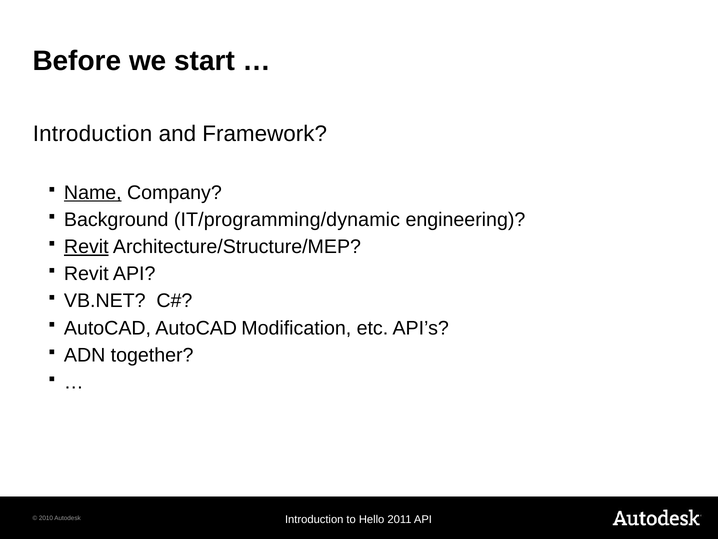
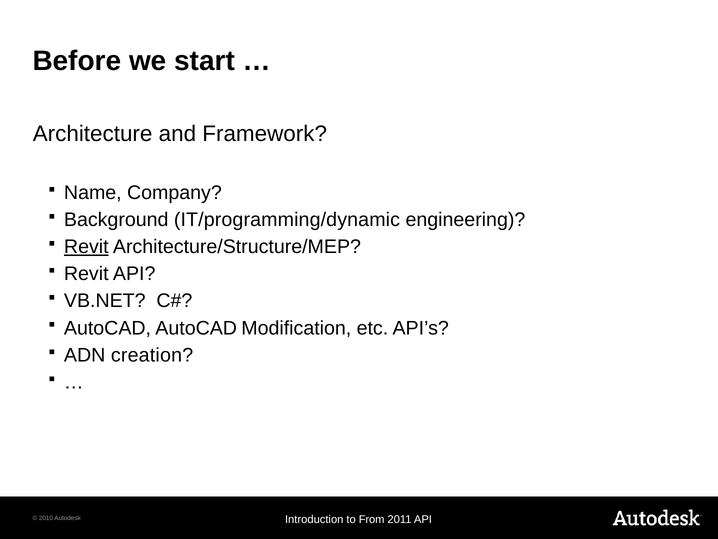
Introduction: Introduction -> Architecture (93, 133)
Name underline: present -> none (93, 192)
together: together -> creation (152, 355)
Hello: Hello -> From (372, 519)
